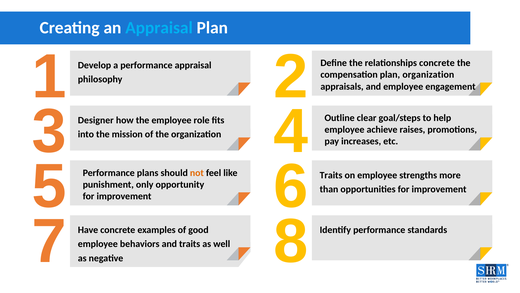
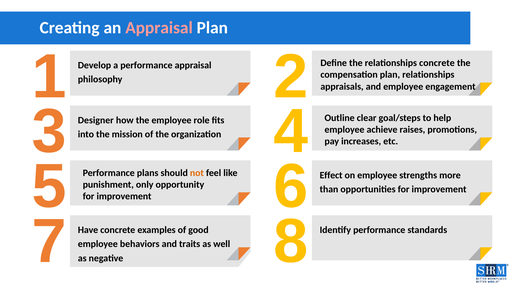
Appraisal colour: light blue -> pink (159, 28)
plan organization: organization -> relationships (428, 75)
6 Traits: Traits -> Effect (331, 175)
